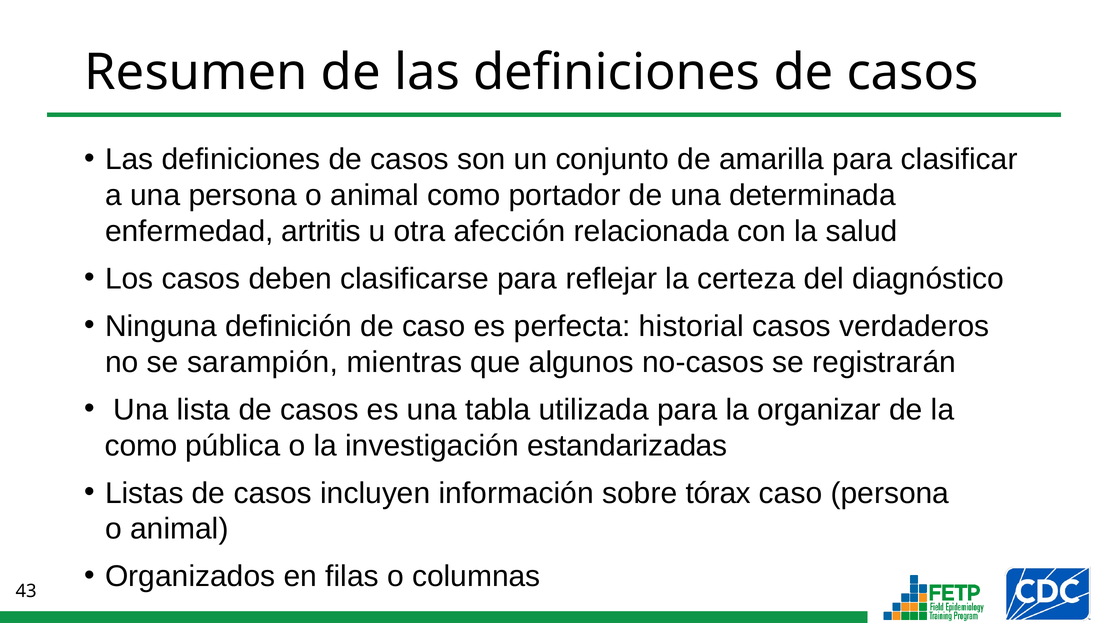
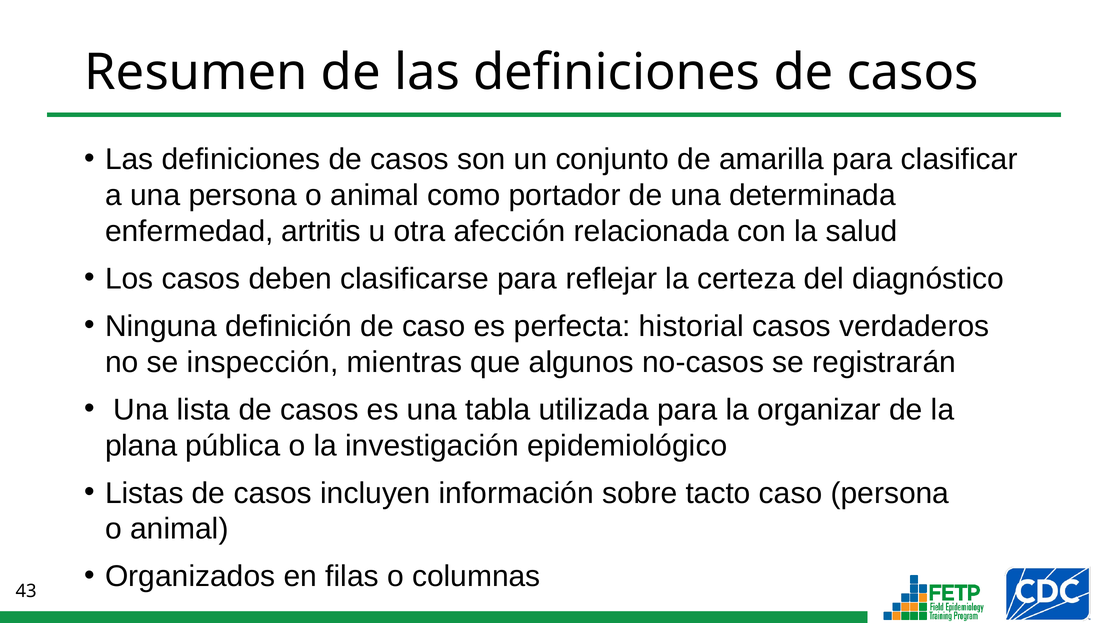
sarampión: sarampión -> inspección (263, 362)
como: como -> plana (141, 446)
estandarizadas: estandarizadas -> epidemiológico (627, 446)
tórax: tórax -> tacto (718, 493)
